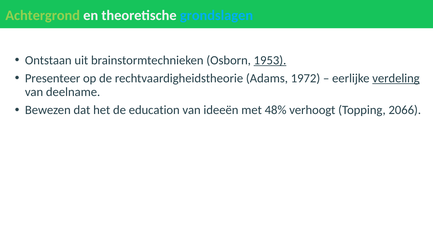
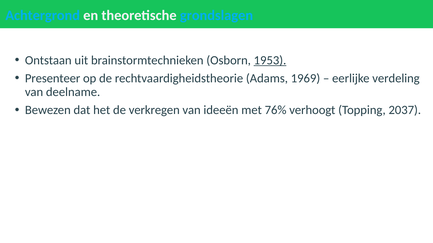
Achtergrond colour: light green -> light blue (43, 16)
1972: 1972 -> 1969 (305, 78)
verdeling underline: present -> none (396, 78)
education: education -> verkregen (154, 110)
48%: 48% -> 76% (276, 110)
2066: 2066 -> 2037 (405, 110)
